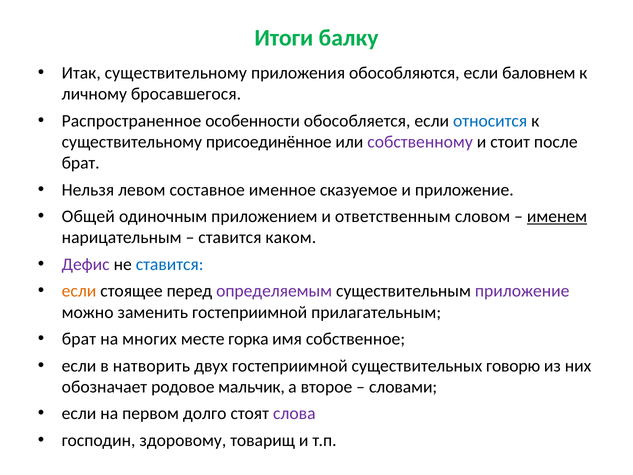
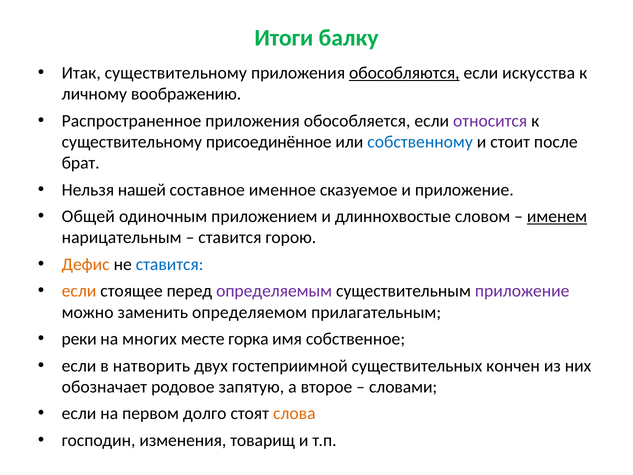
обособляются underline: none -> present (404, 73)
баловнем: баловнем -> искусства (539, 73)
бросавшегося: бросавшегося -> воображению (186, 94)
Распространенное особенности: особенности -> приложения (253, 121)
относится colour: blue -> purple (490, 121)
собственному colour: purple -> blue (420, 142)
левом: левом -> нашей (142, 190)
ответственным: ответственным -> длиннохвостые (393, 216)
каком: каком -> горою (291, 238)
Дефис colour: purple -> orange (86, 264)
заменить гостеприимной: гостеприимной -> определяемом (250, 312)
брат: брат -> реки (79, 339)
говорю: говорю -> кончен (513, 366)
мальчик: мальчик -> запятую (251, 387)
слова colour: purple -> orange (294, 413)
здоровому: здоровому -> изменения (183, 440)
